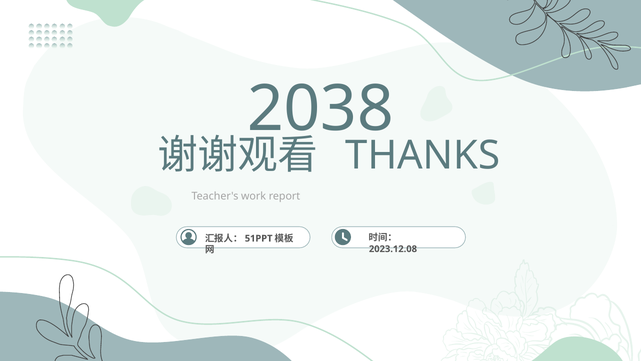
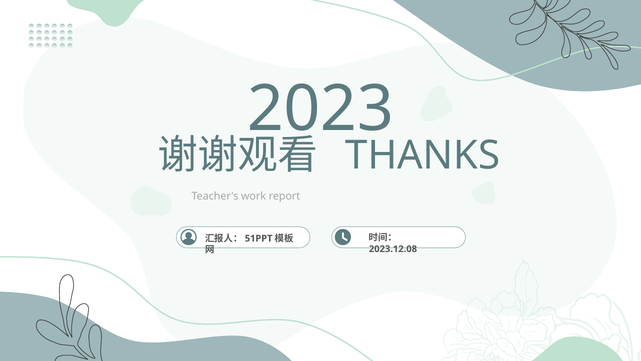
2038: 2038 -> 2023 (320, 109)
